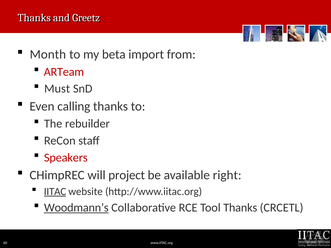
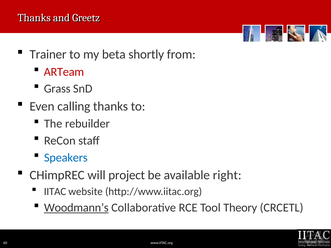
Month: Month -> Trainer (48, 54)
import: import -> shortly (146, 54)
Must: Must -> Grass (57, 89)
Speakers colour: red -> blue (66, 158)
IITAC underline: present -> none (55, 192)
Tool Thanks: Thanks -> Theory (240, 208)
